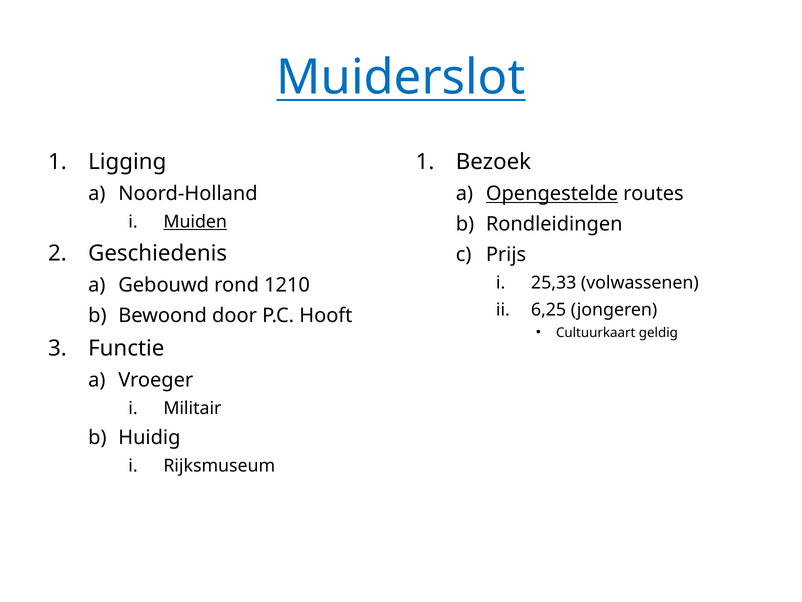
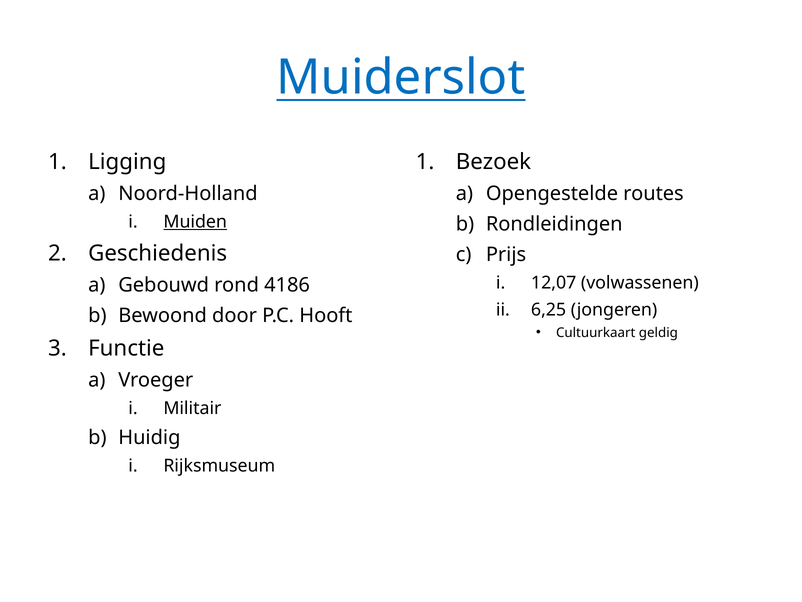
Opengestelde underline: present -> none (552, 194)
25,33: 25,33 -> 12,07 (554, 283)
1210: 1210 -> 4186 (287, 285)
